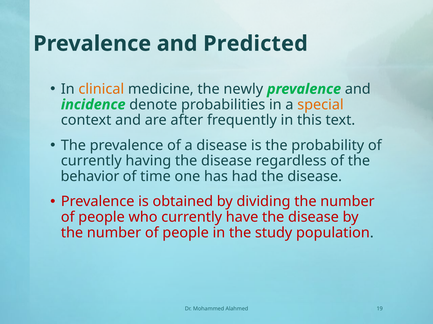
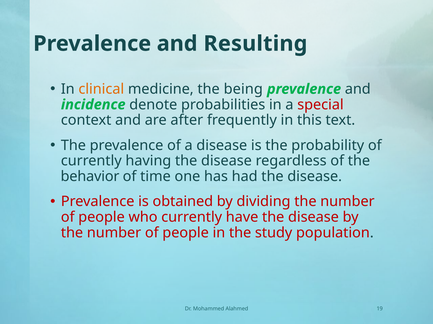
Predicted: Predicted -> Resulting (255, 44)
newly: newly -> being (243, 89)
special colour: orange -> red (320, 105)
